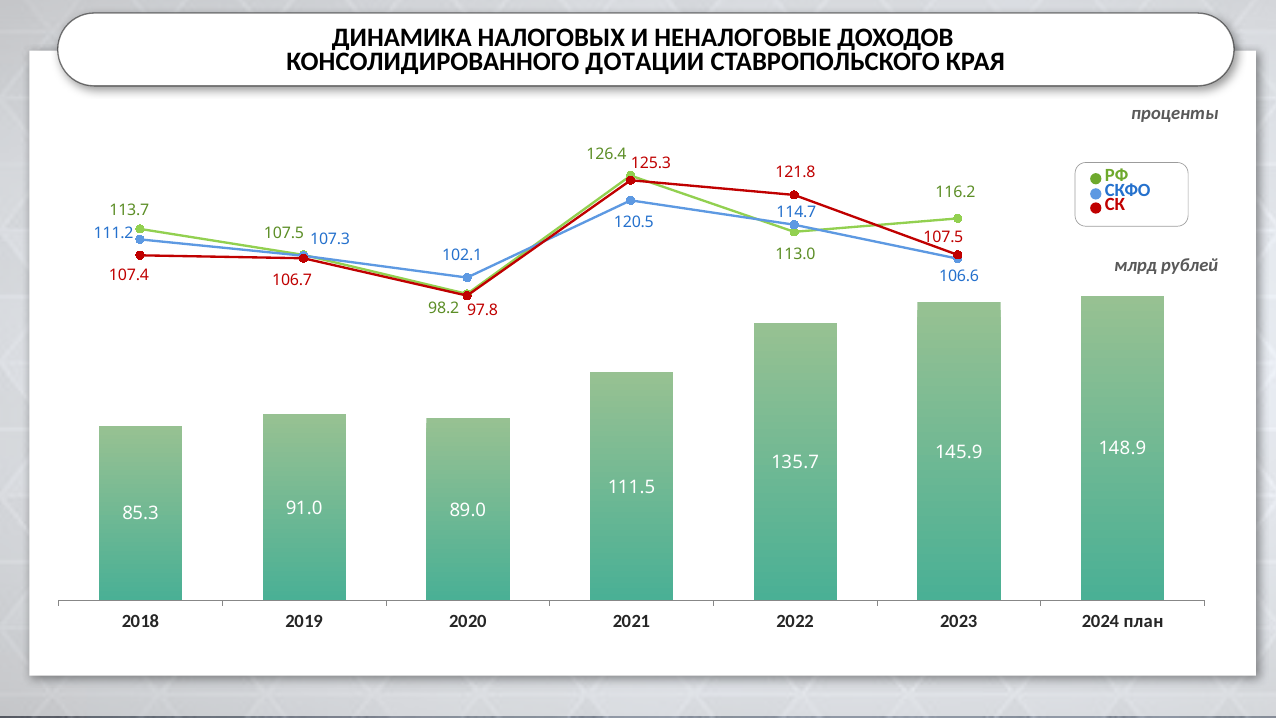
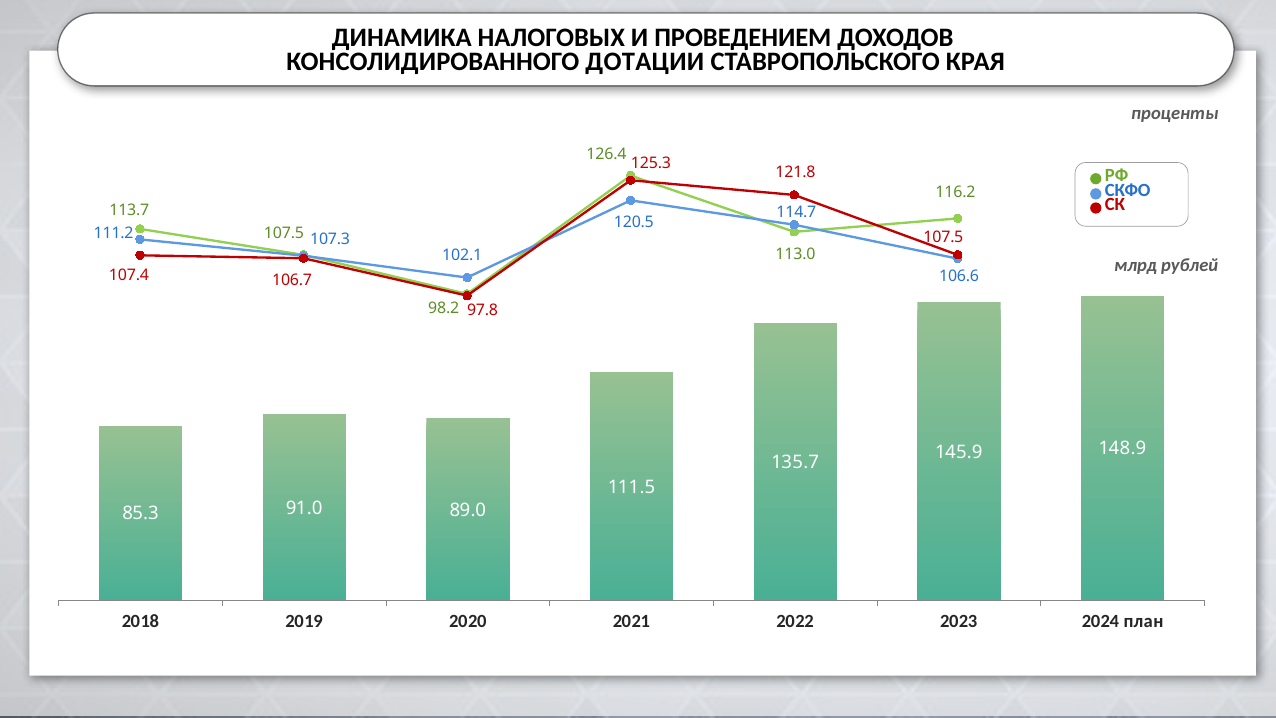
НЕНАЛОГОВЫЕ: НЕНАЛОГОВЫЕ -> ПРОВЕДЕНИЕМ (743, 37)
